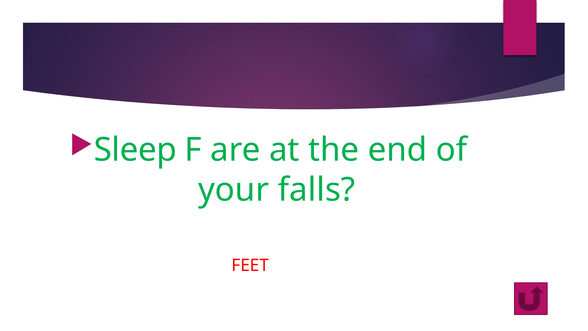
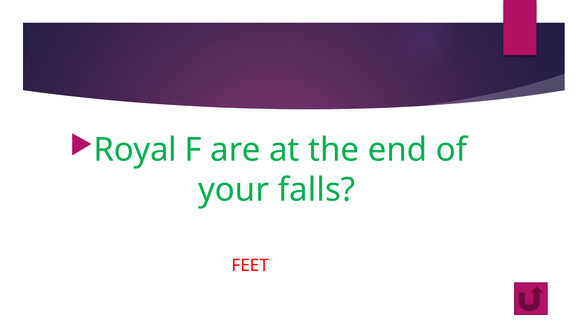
Sleep: Sleep -> Royal (135, 150)
